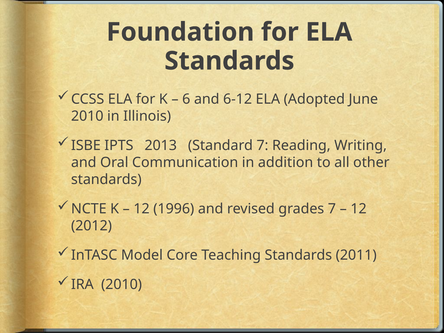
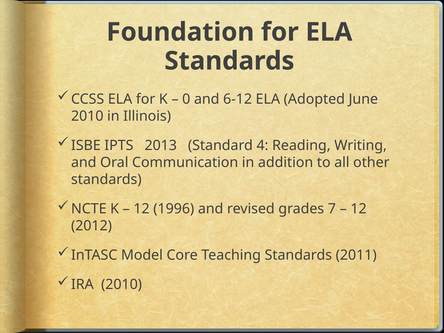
6: 6 -> 0 (186, 99)
Standard 7: 7 -> 4 (262, 146)
